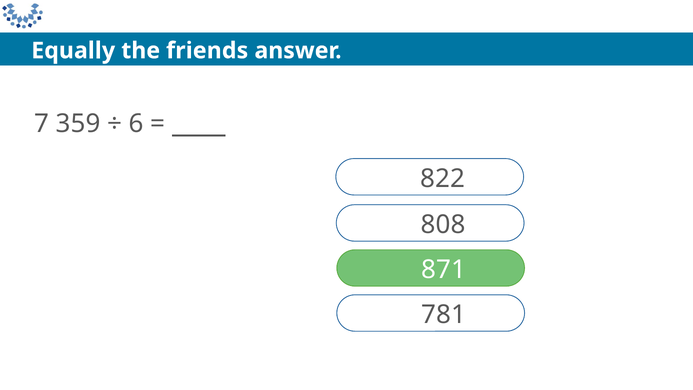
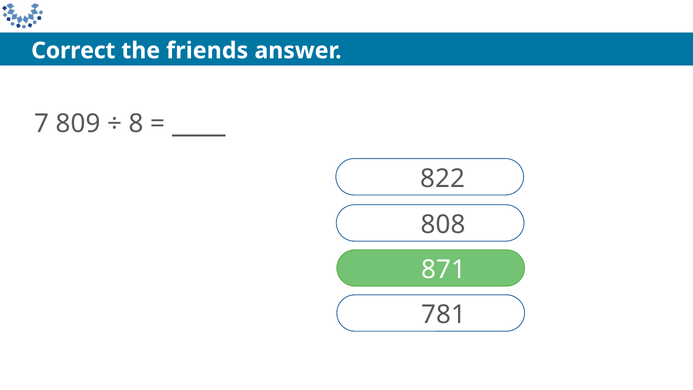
Equally: Equally -> Correct (73, 51)
359: 359 -> 809 (78, 124)
6: 6 -> 8 (136, 124)
